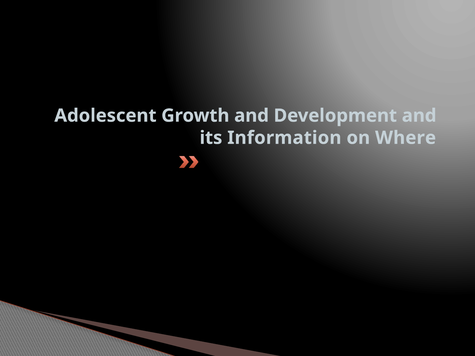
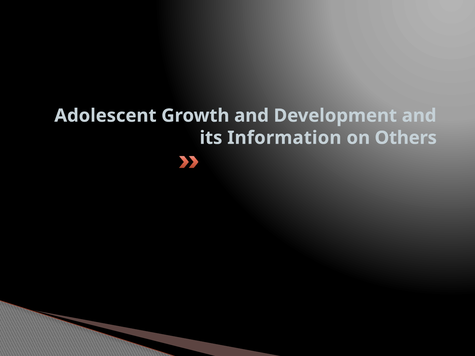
Where: Where -> Others (406, 138)
